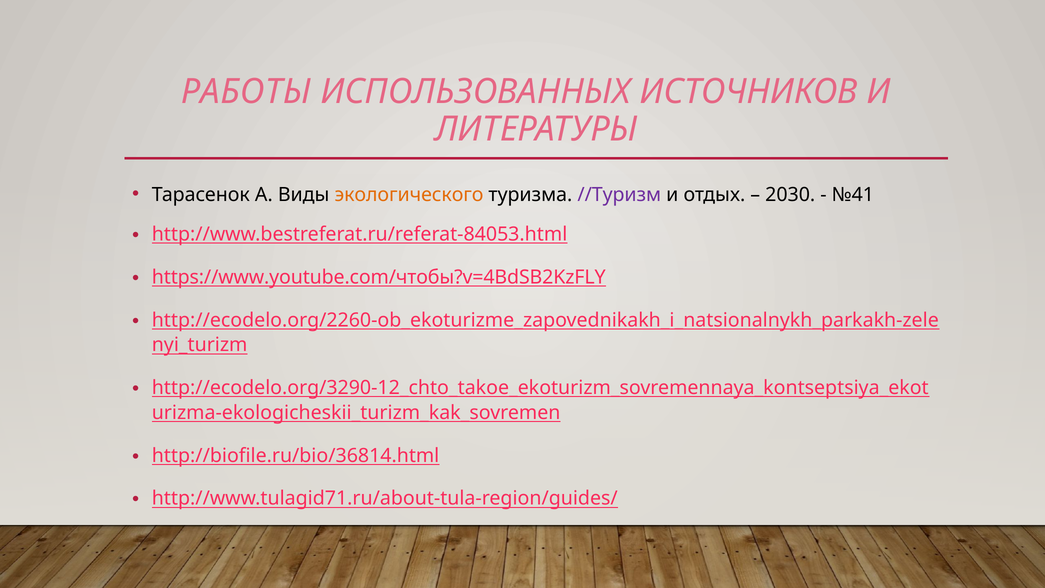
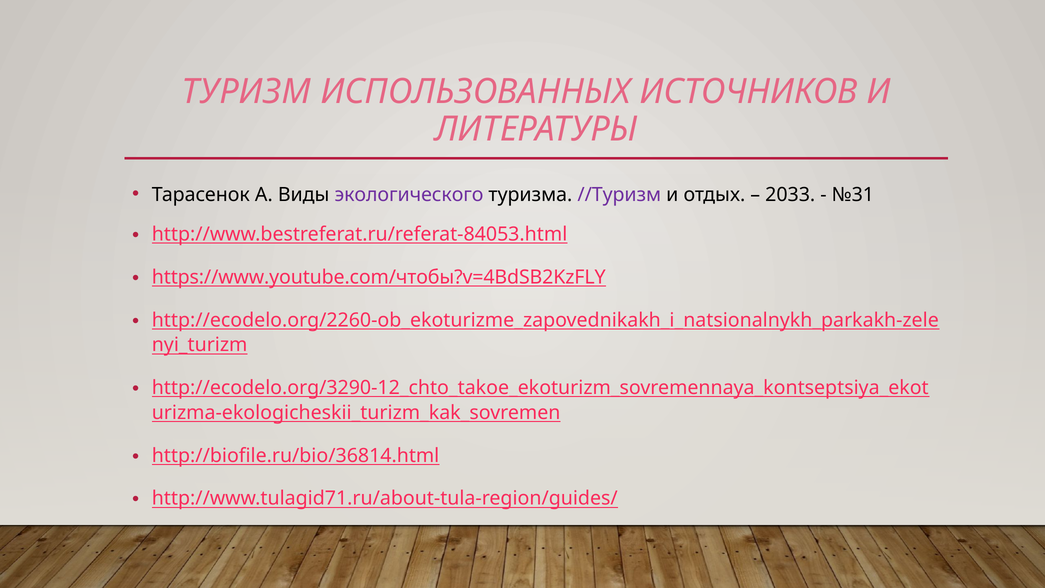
РАБОТЫ: РАБОТЫ -> ТУРИЗМ (246, 92)
экологического colour: orange -> purple (409, 194)
2030: 2030 -> 2033 (790, 194)
№41: №41 -> №31 (853, 194)
